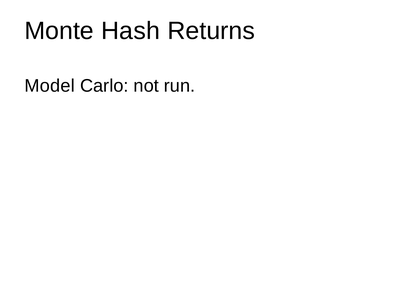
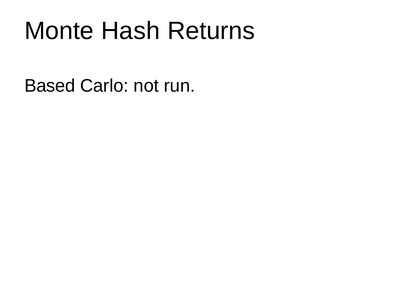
Model: Model -> Based (50, 86)
